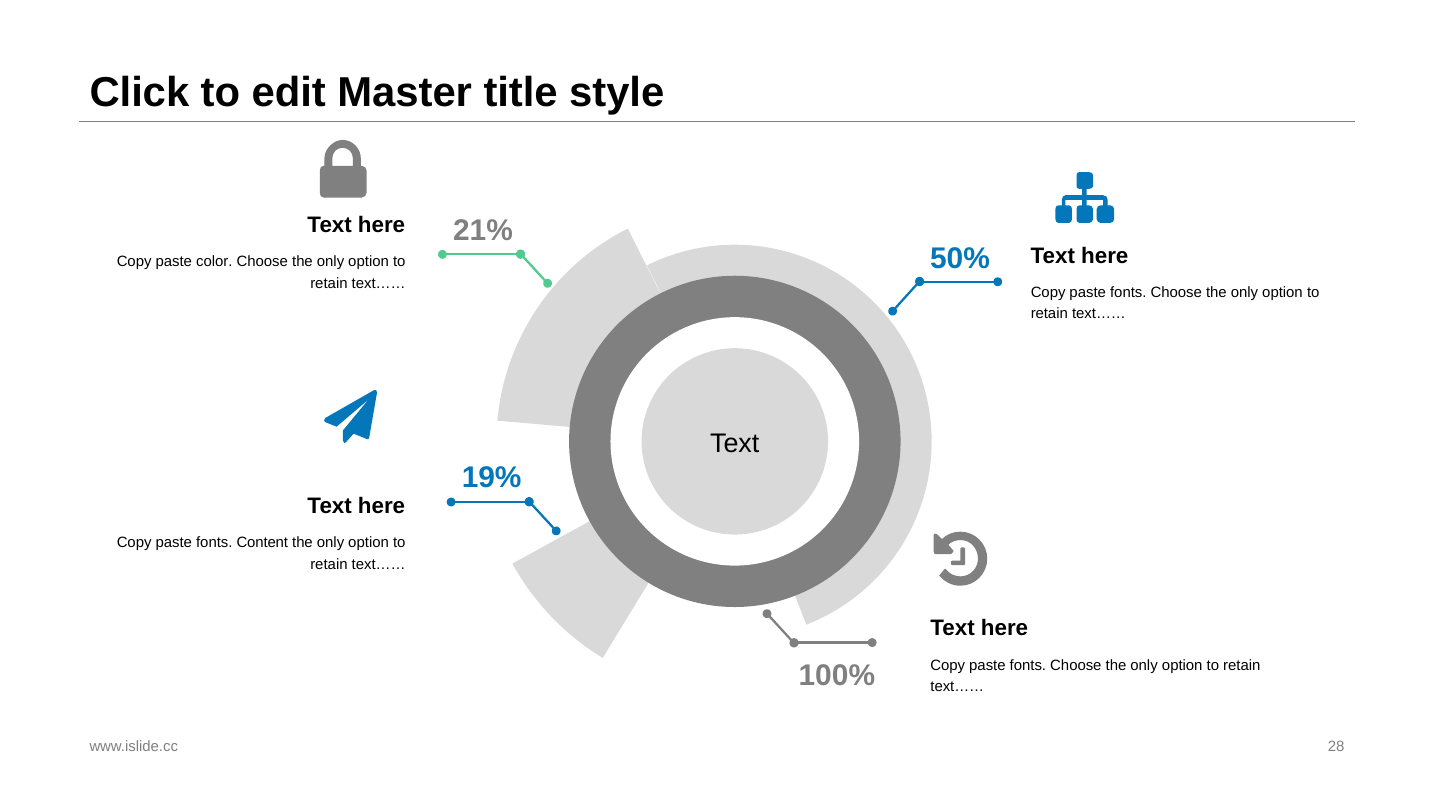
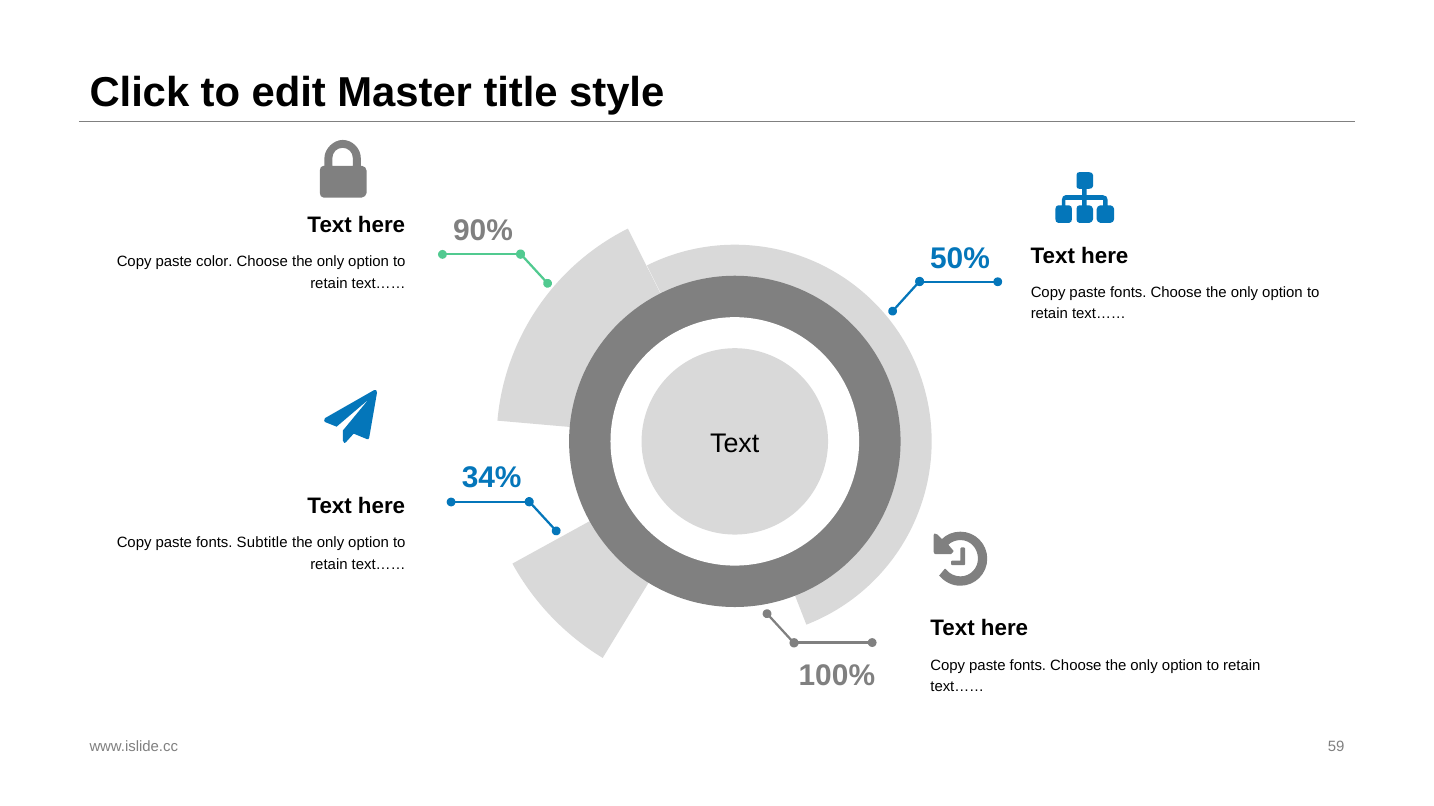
21%: 21% -> 90% (483, 231)
19%: 19% -> 34% (492, 478)
Content: Content -> Subtitle (262, 543)
28: 28 -> 59 (1336, 747)
